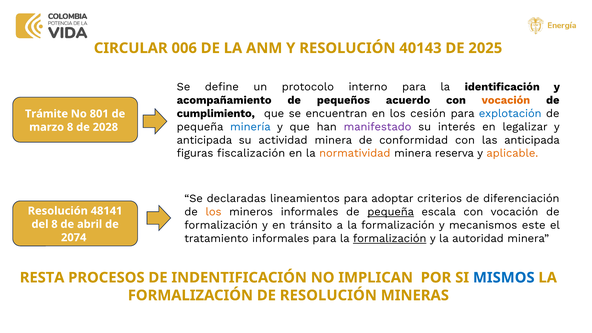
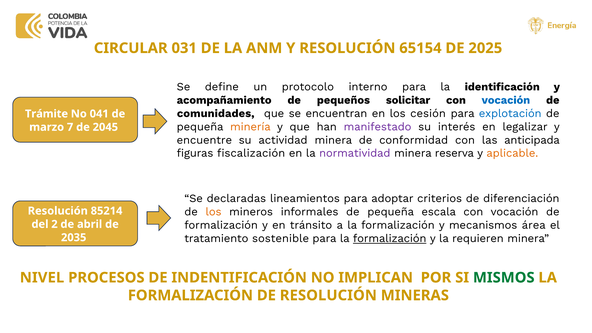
006: 006 -> 031 (184, 48)
40143: 40143 -> 65154 (420, 48)
acuerdo: acuerdo -> solicitar (408, 100)
vocación colour: orange -> blue (506, 100)
cumplimiento: cumplimiento -> comunidades (216, 113)
801: 801 -> 041 (99, 114)
minería colour: blue -> orange (250, 127)
marzo 8: 8 -> 7 (70, 127)
2028: 2028 -> 2045 (105, 127)
anticipada: anticipada -> encuentre (204, 140)
normatividad colour: orange -> purple (355, 153)
pequeña underline: present -> none (391, 212)
48141: 48141 -> 85214 (107, 211)
este: este -> área (534, 225)
del 8: 8 -> 2 (54, 224)
tratamiento informales: informales -> sostenible (281, 238)
autoridad: autoridad -> requieren (478, 238)
2074: 2074 -> 2035 (74, 238)
RESTA: RESTA -> NIVEL (42, 278)
MISMOS colour: blue -> green (504, 278)
